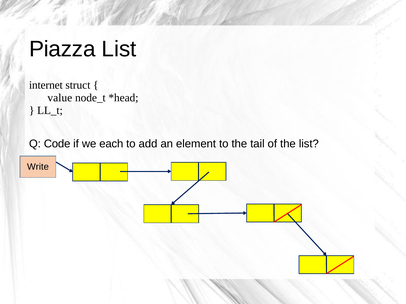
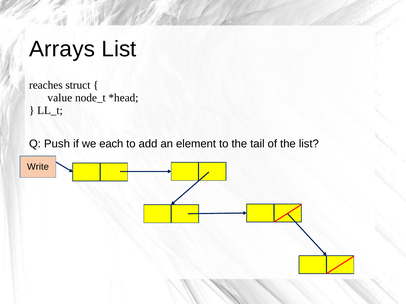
Piazza: Piazza -> Arrays (62, 49)
internet: internet -> reaches (46, 85)
Code: Code -> Push (57, 144)
